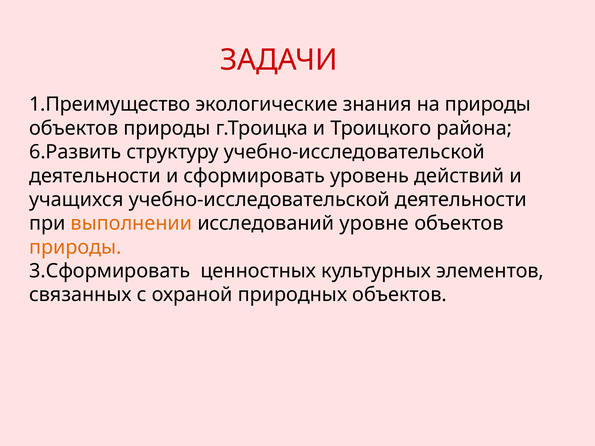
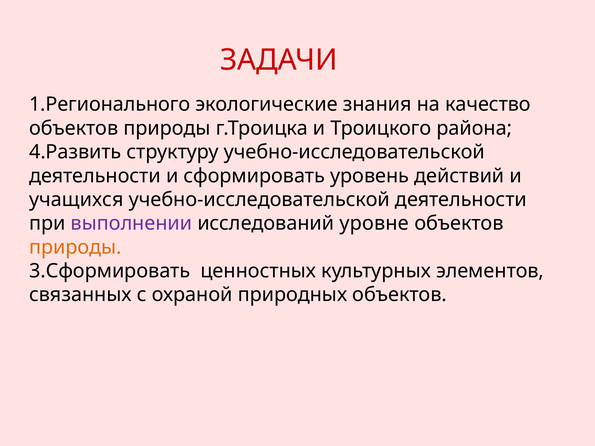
1.Преимущество: 1.Преимущество -> 1.Регионального (110, 105)
на природы: природы -> качество (488, 105)
6.Развить: 6.Развить -> 4.Развить (75, 152)
выполнении colour: orange -> purple (131, 224)
